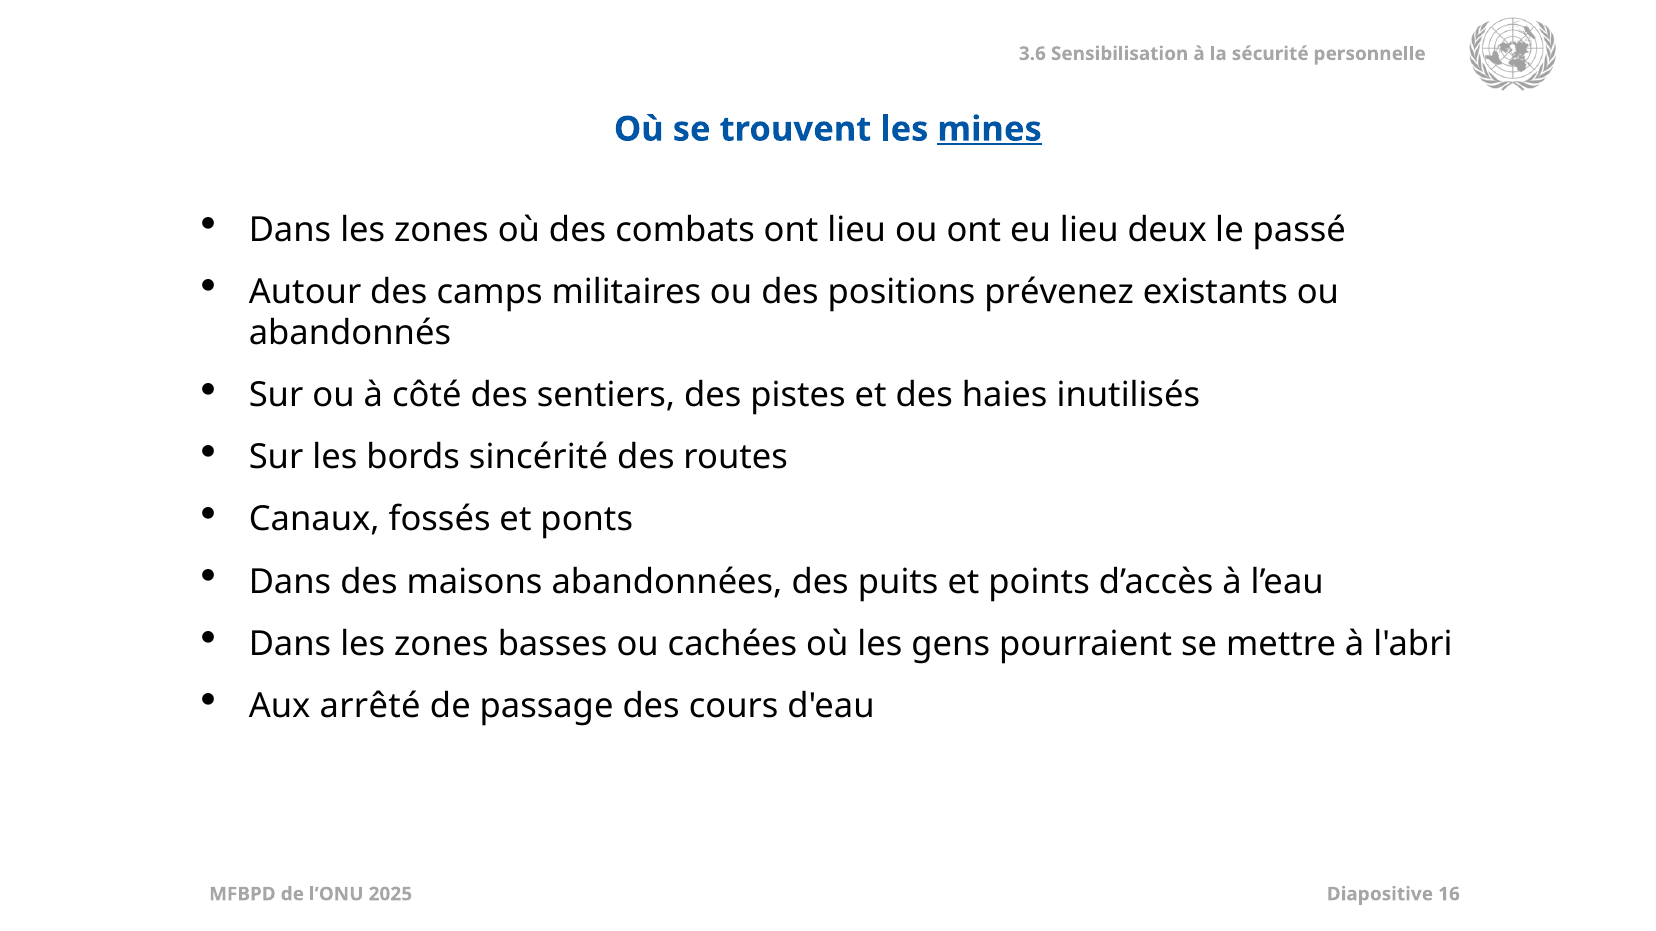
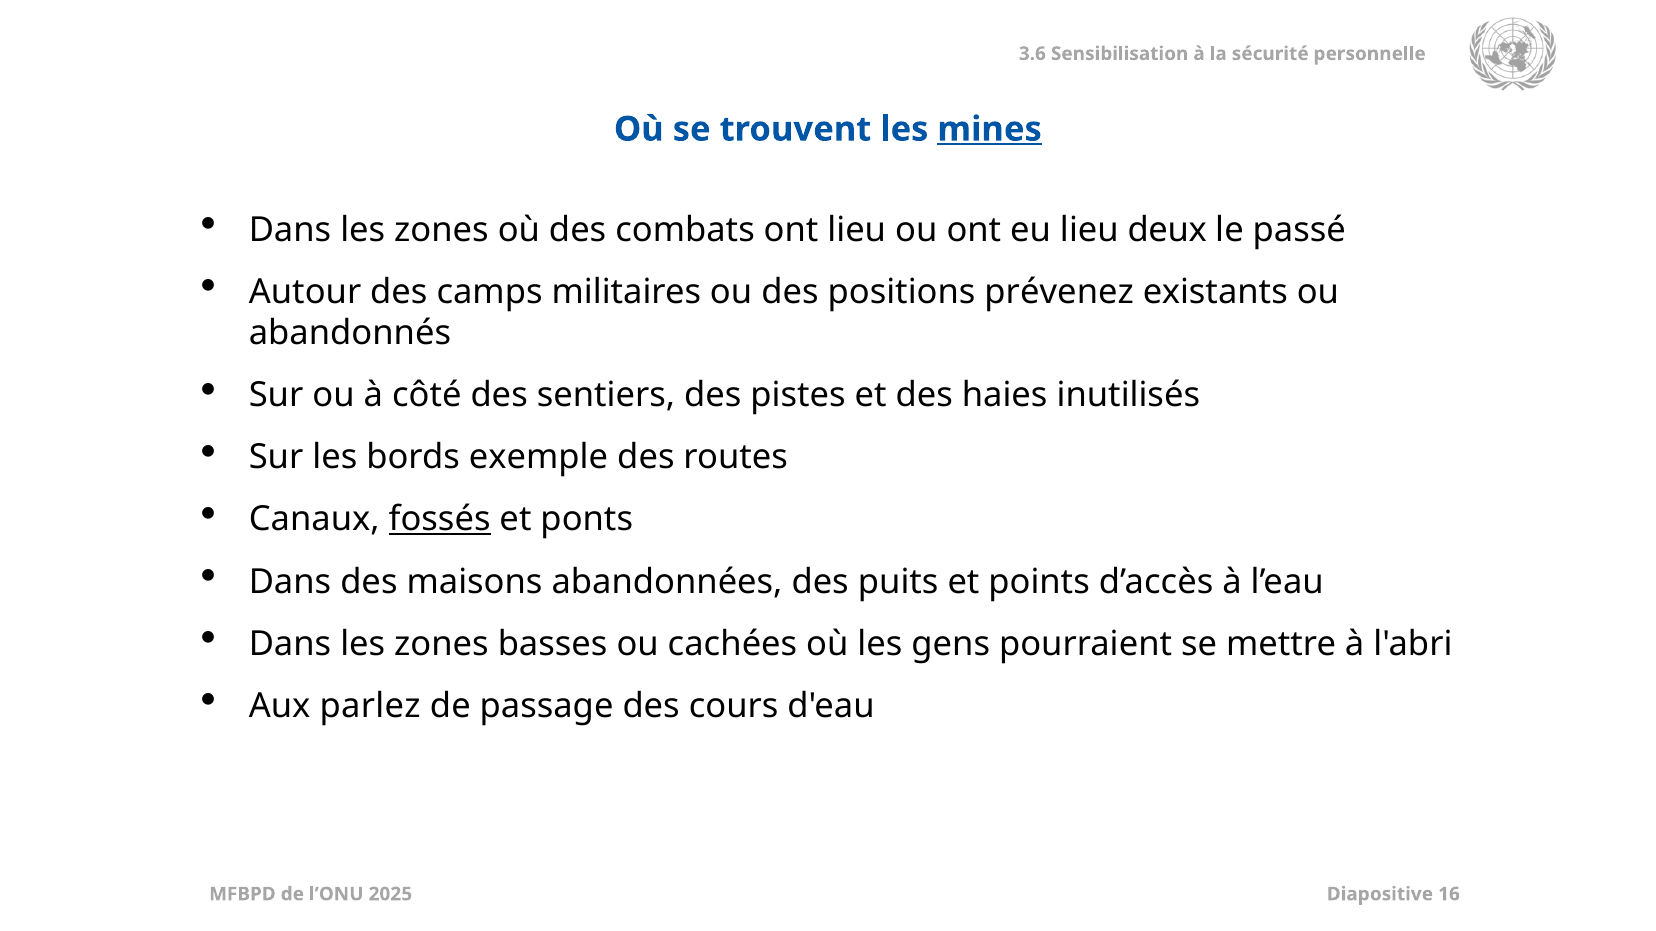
sincérité: sincérité -> exemple (538, 458)
fossés underline: none -> present (440, 520)
arrêté: arrêté -> parlez (370, 706)
